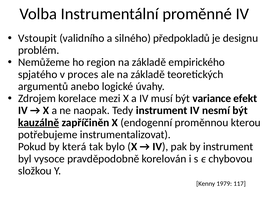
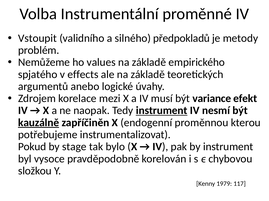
designu: designu -> metody (240, 38)
region: region -> values (101, 63)
proces: proces -> effects (83, 75)
instrument underline: none -> present (162, 111)
která: která -> stage (74, 147)
